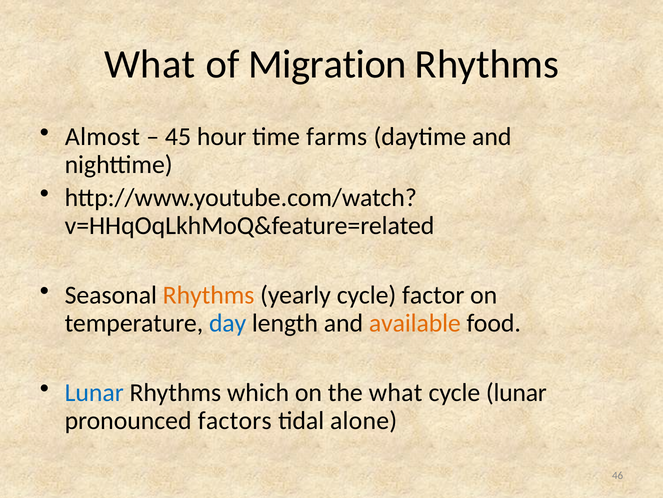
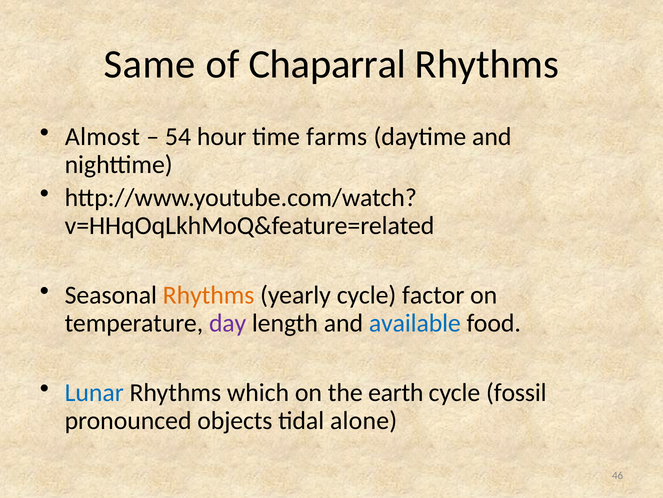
What: What -> Same (150, 64)
Migration: Migration -> Chaparral (327, 64)
45: 45 -> 54 (178, 137)
day colour: blue -> purple (228, 323)
available colour: orange -> blue (415, 323)
the what: what -> earth (396, 392)
cycle lunar: lunar -> fossil (516, 392)
factors: factors -> objects (235, 420)
